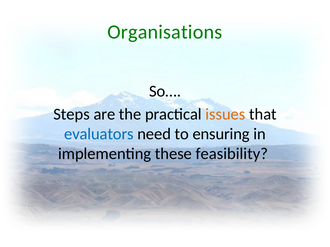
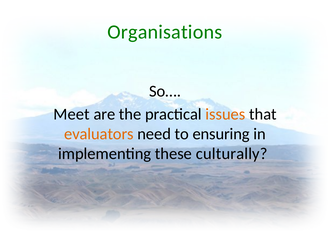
Steps: Steps -> Meet (71, 114)
evaluators colour: blue -> orange (99, 134)
feasibility: feasibility -> culturally (232, 154)
